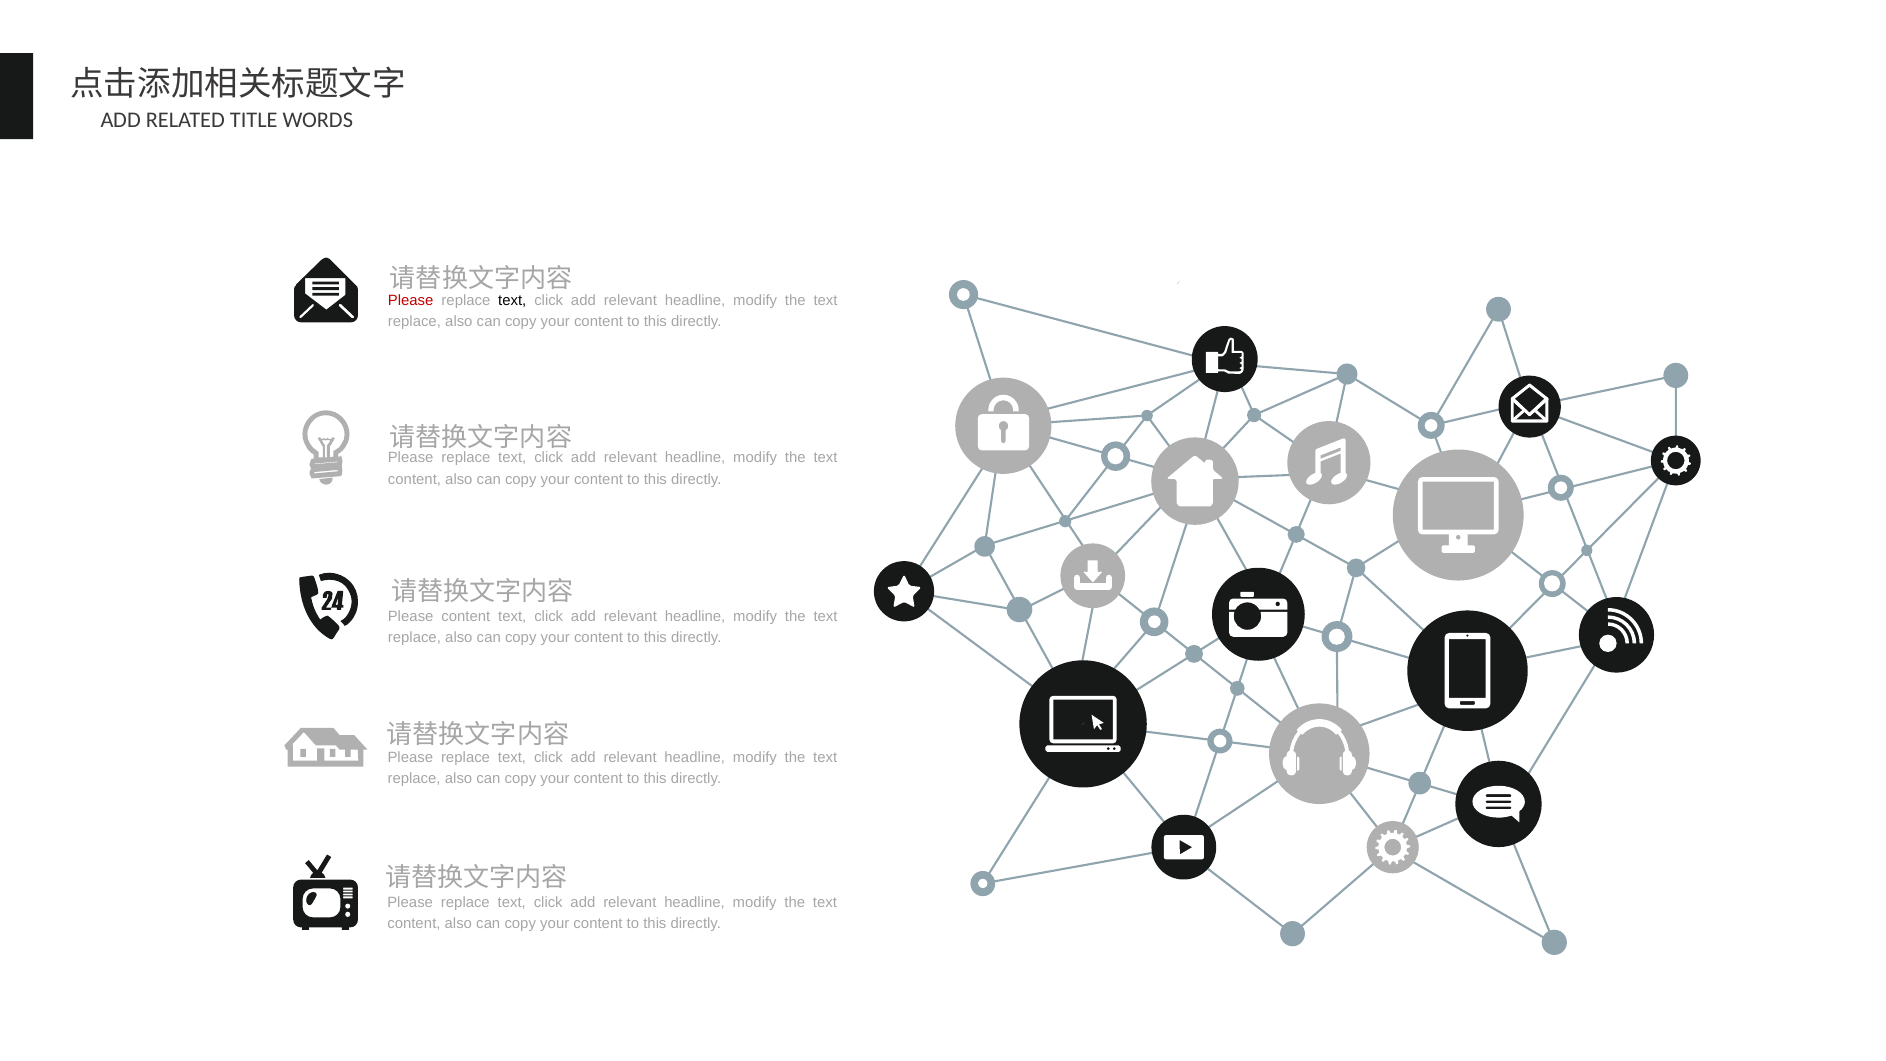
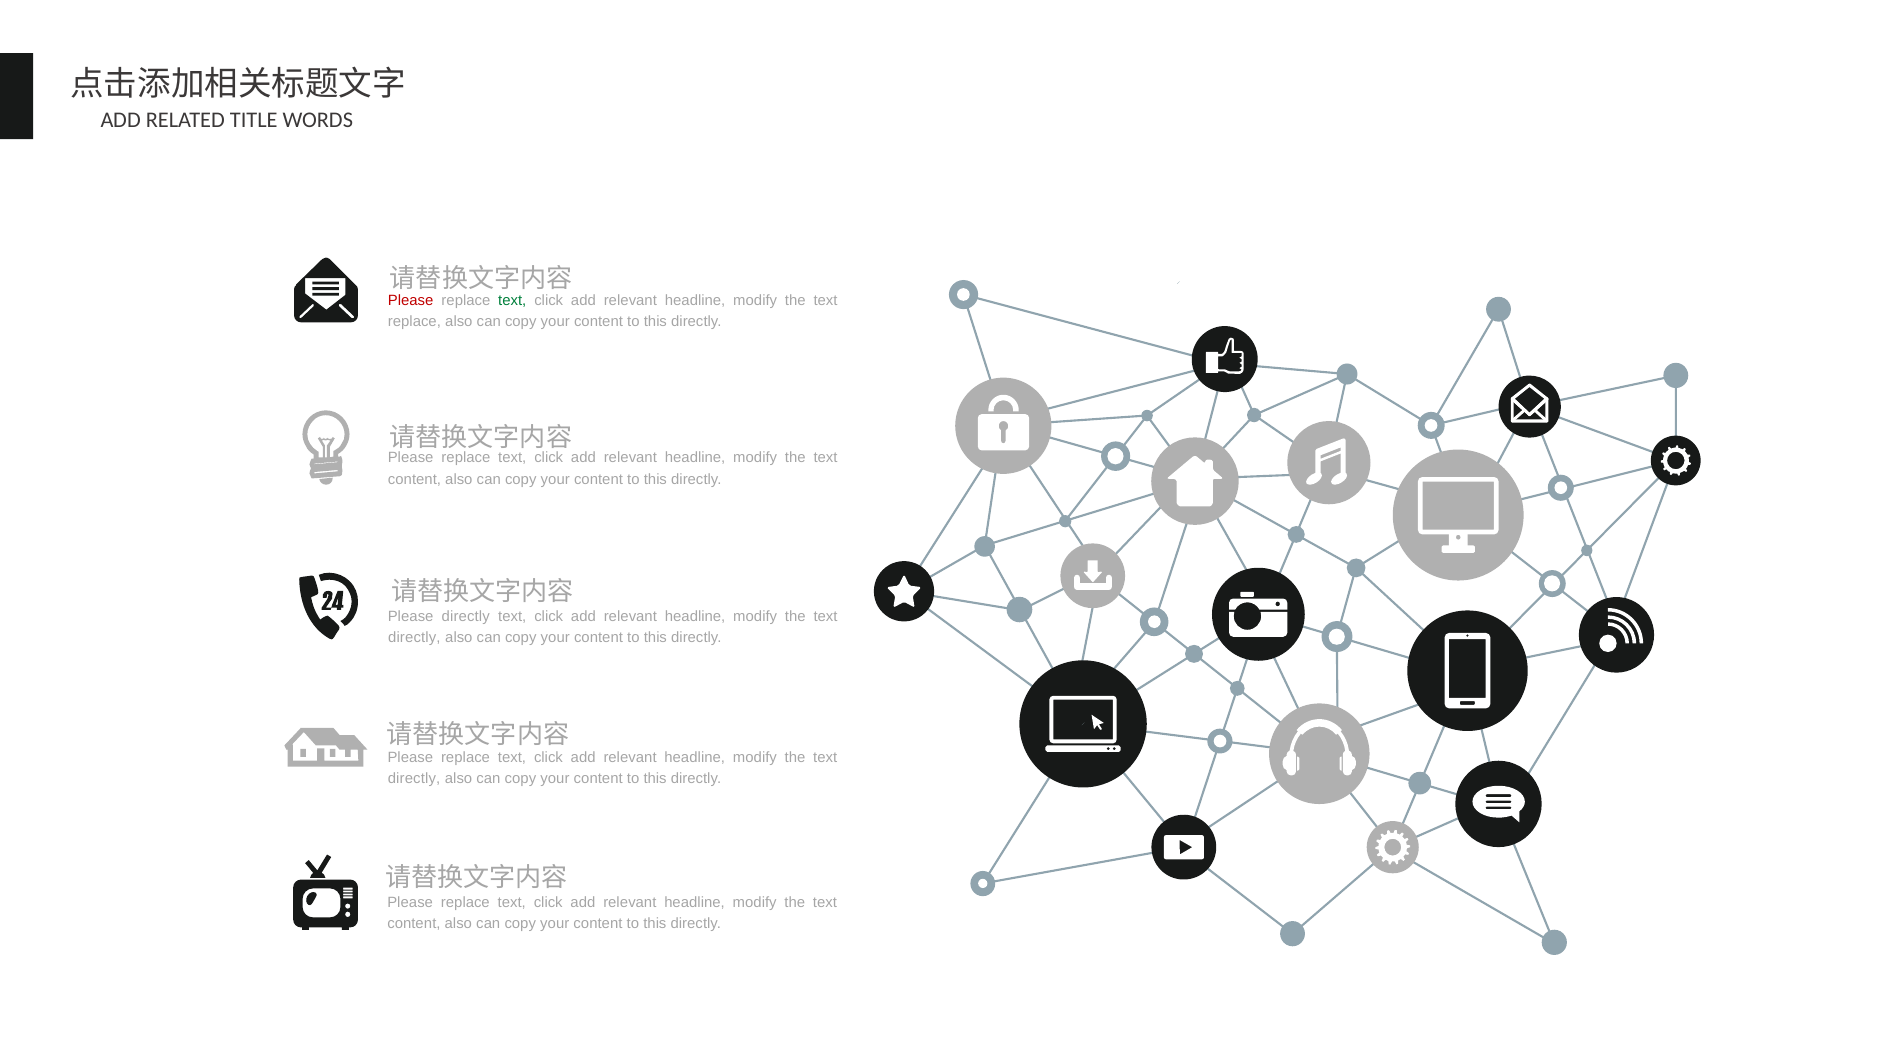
text colour: black -> green (512, 300)
Please content: content -> directly (466, 617)
replace: replace -> directly (414, 638)
replace: replace -> directly (414, 779)
